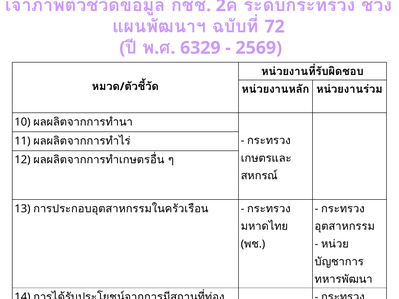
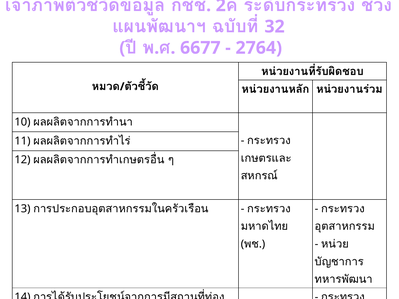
72: 72 -> 32 (275, 27)
6329: 6329 -> 6677 (200, 48)
2569: 2569 -> 2764 (259, 48)
